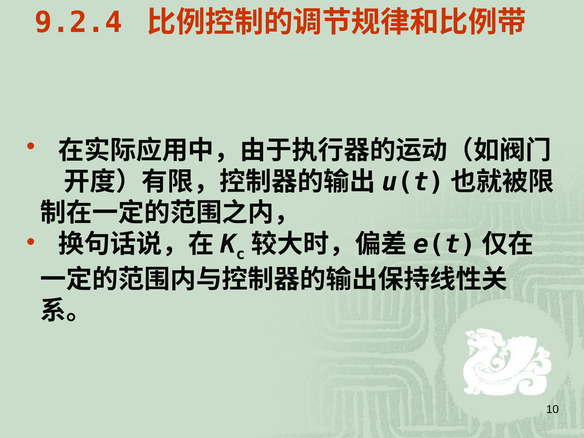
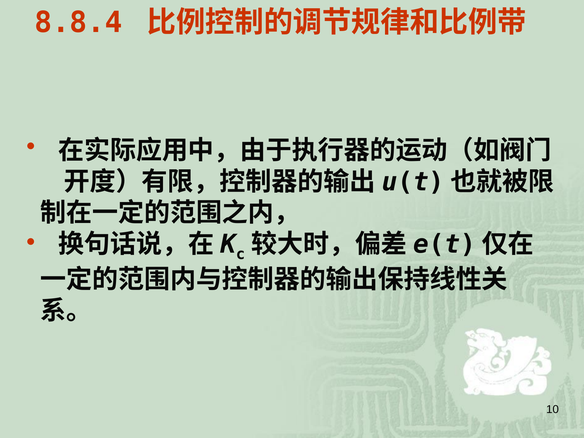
9.2.4: 9.2.4 -> 8.8.4 (78, 22)
